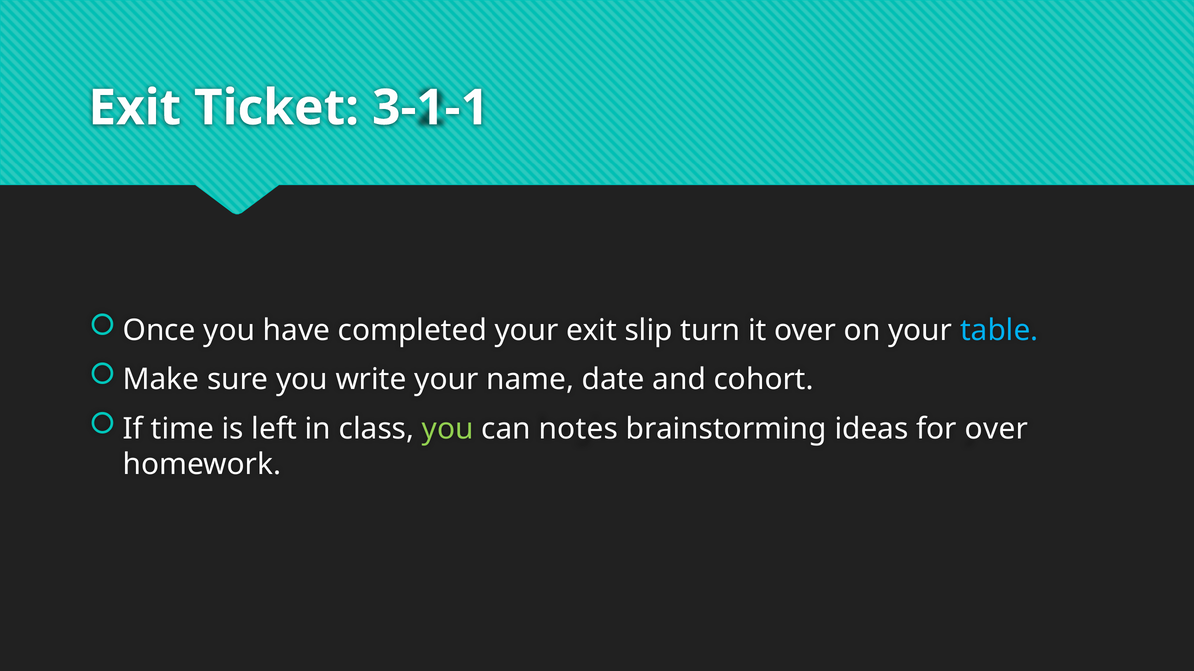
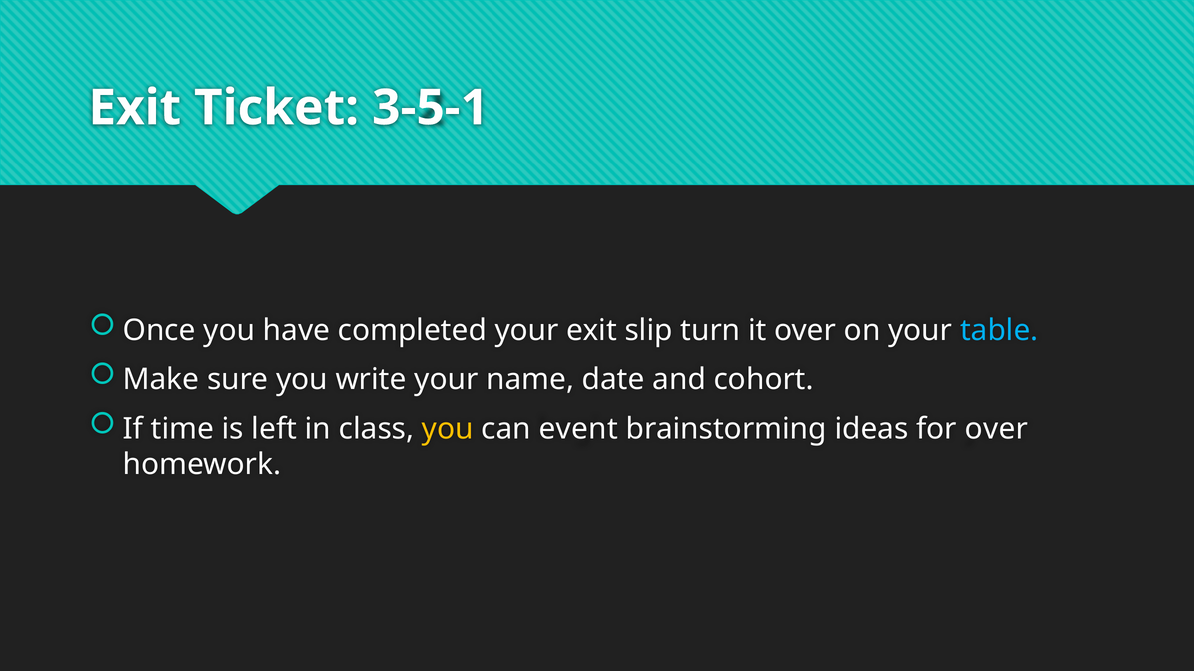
3-1-1: 3-1-1 -> 3-5-1 (431, 108)
you colour: light green -> yellow (448, 429)
notes: notes -> event (578, 429)
